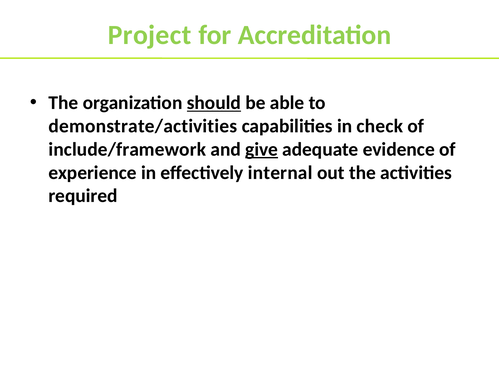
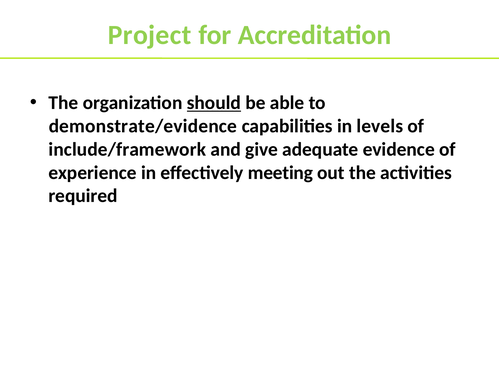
demonstrate/activities: demonstrate/activities -> demonstrate/evidence (143, 126)
check: check -> levels (380, 126)
give underline: present -> none (262, 149)
internal: internal -> meeting (280, 173)
